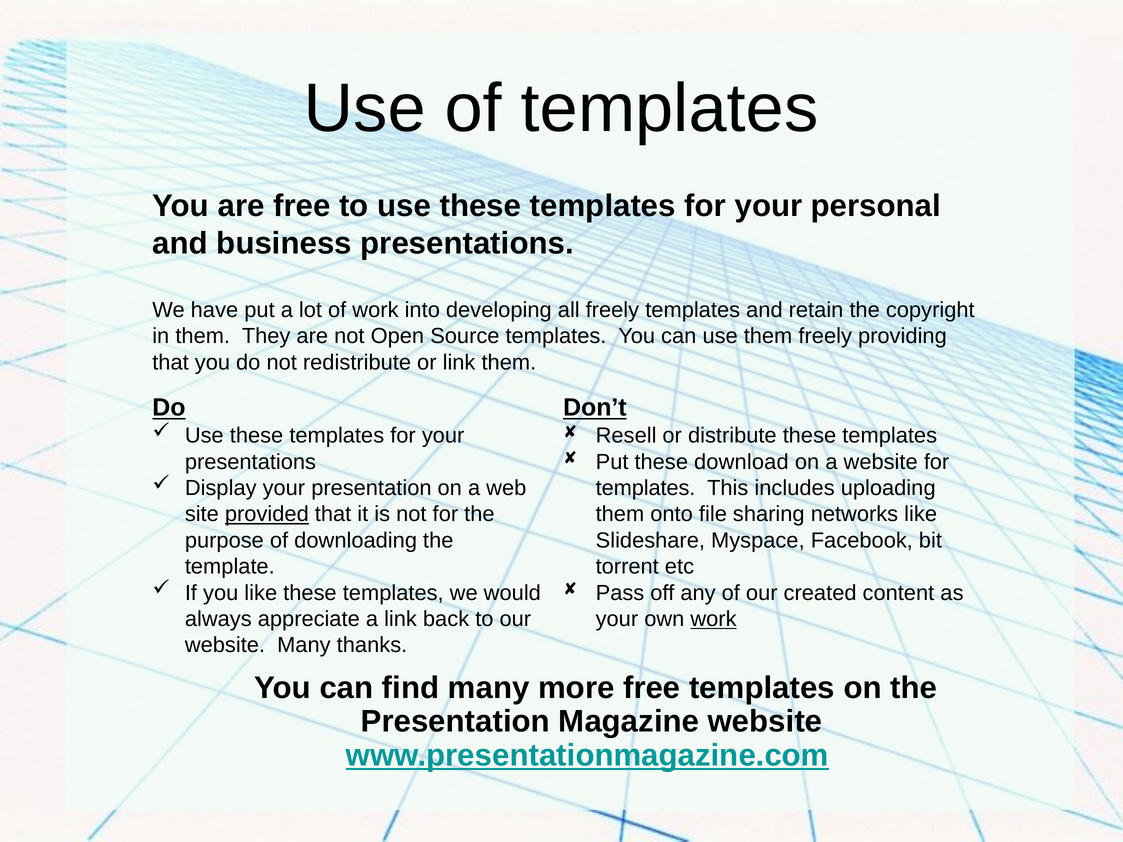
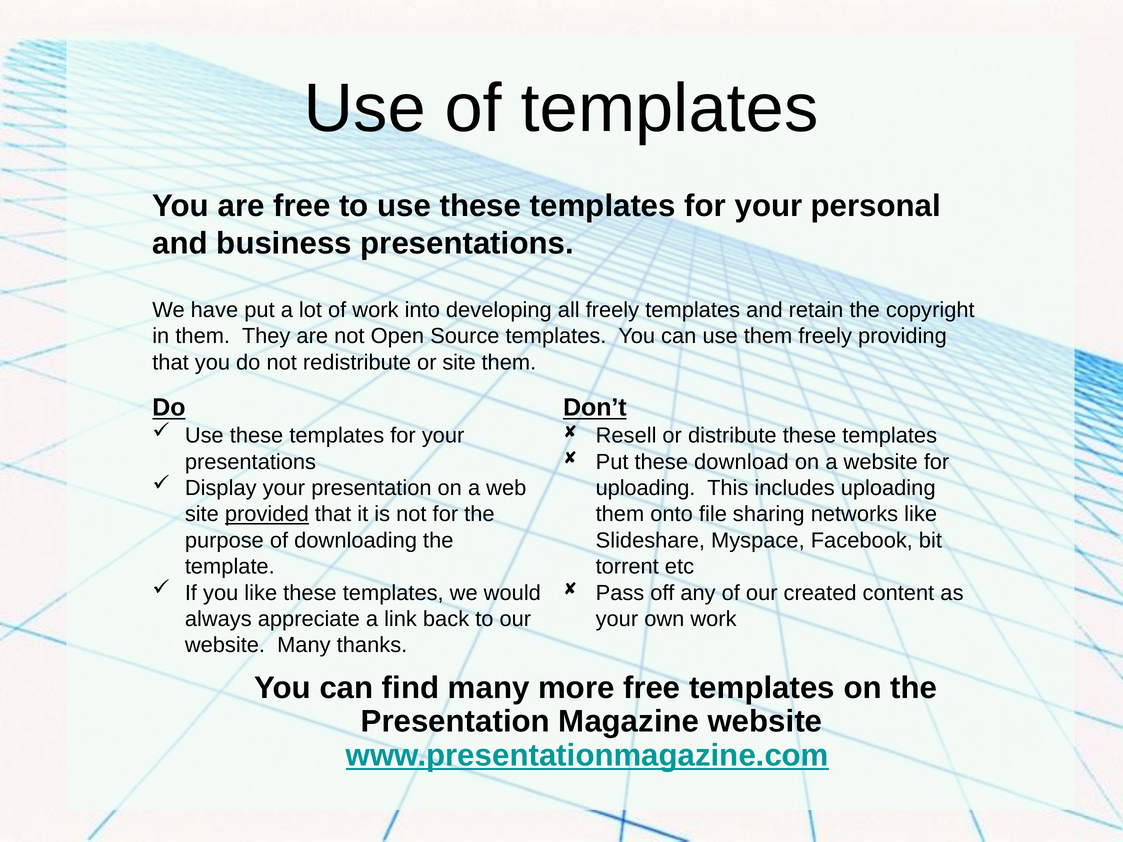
or link: link -> site (459, 362)
templates: templates -> uploading (646, 488)
work underline: present -> none (714, 619)
